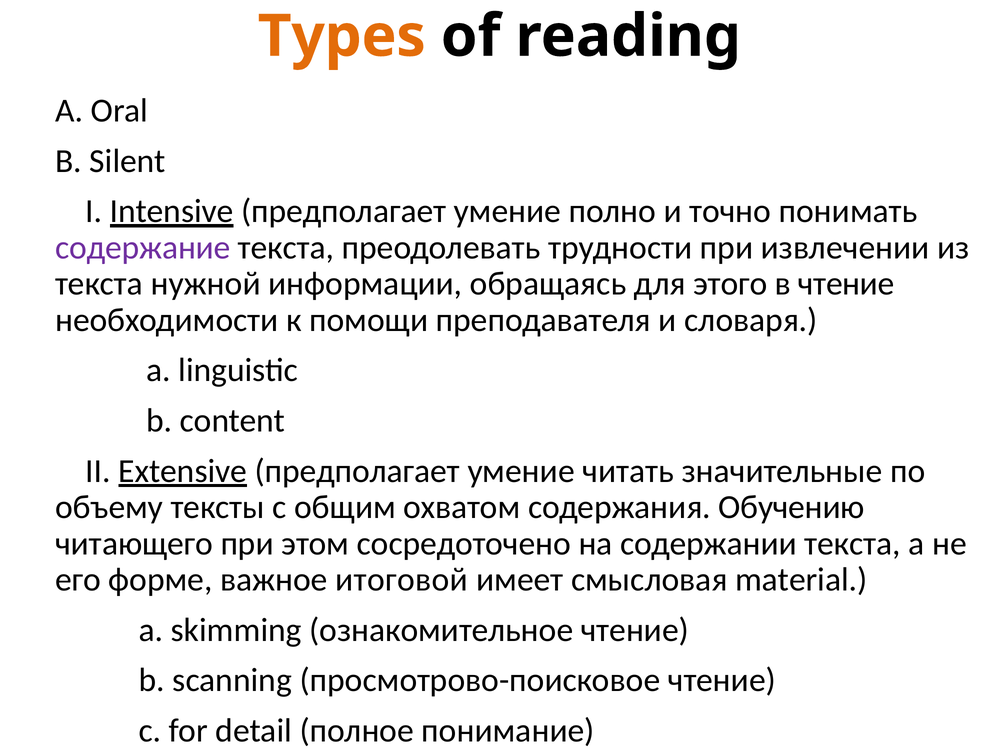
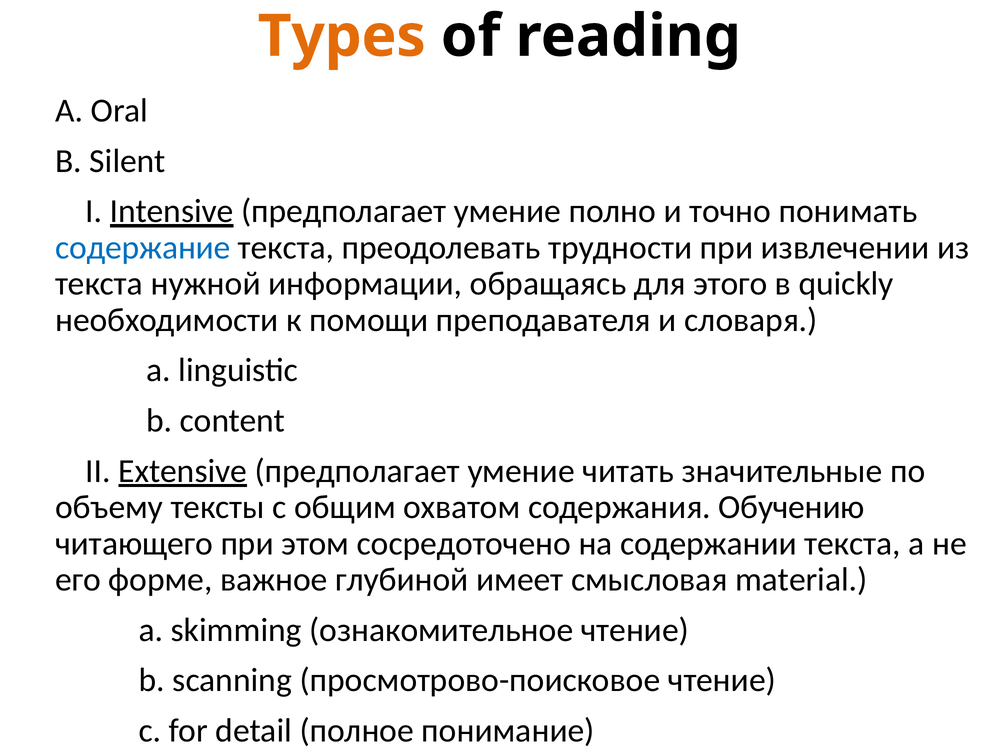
содержание colour: purple -> blue (143, 248)
в чтение: чтение -> quickly (846, 284)
итоговой: итоговой -> глубиной (402, 580)
